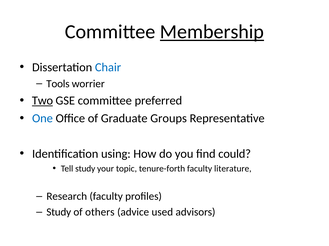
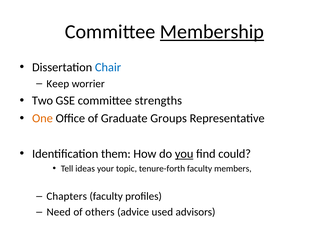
Tools: Tools -> Keep (58, 84)
Two underline: present -> none (42, 101)
preferred: preferred -> strengths (158, 101)
One colour: blue -> orange (42, 119)
using: using -> them (116, 154)
you underline: none -> present (184, 154)
Tell study: study -> ideas (85, 169)
literature: literature -> members (233, 169)
Research: Research -> Chapters (67, 197)
Study: Study -> Need (59, 213)
